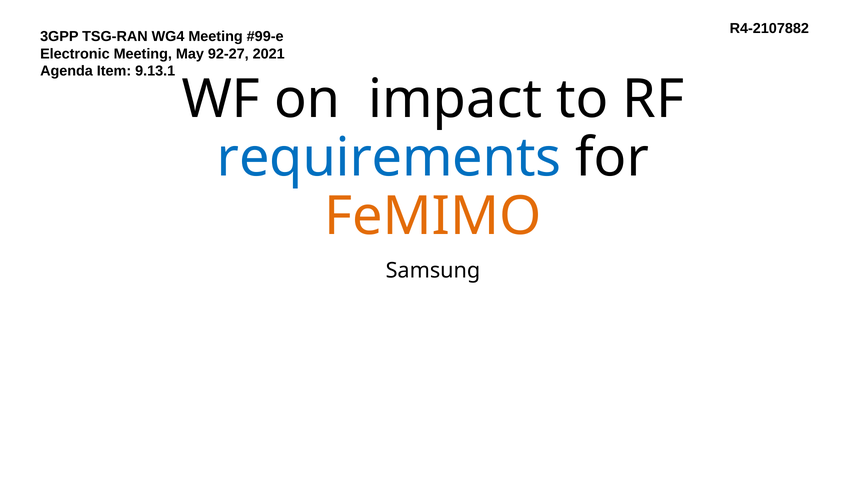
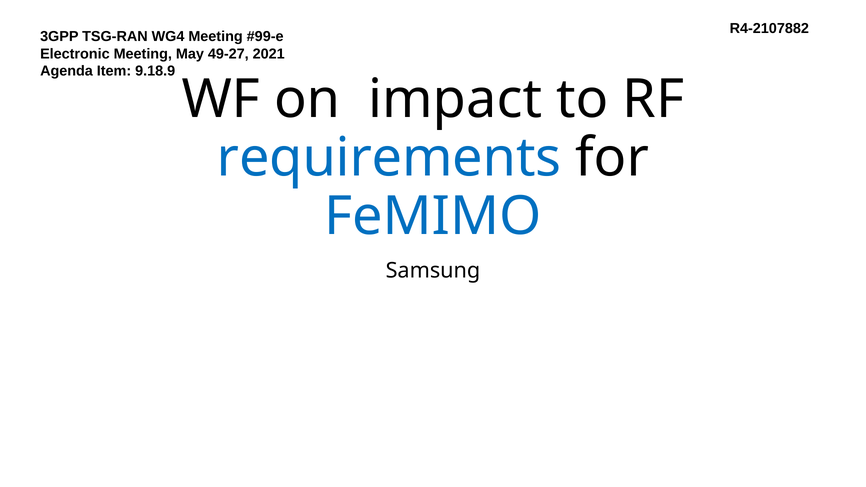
92-27: 92-27 -> 49-27 (228, 54)
9.13.1: 9.13.1 -> 9.18.9 (155, 71)
FeMIMO colour: orange -> blue (433, 216)
